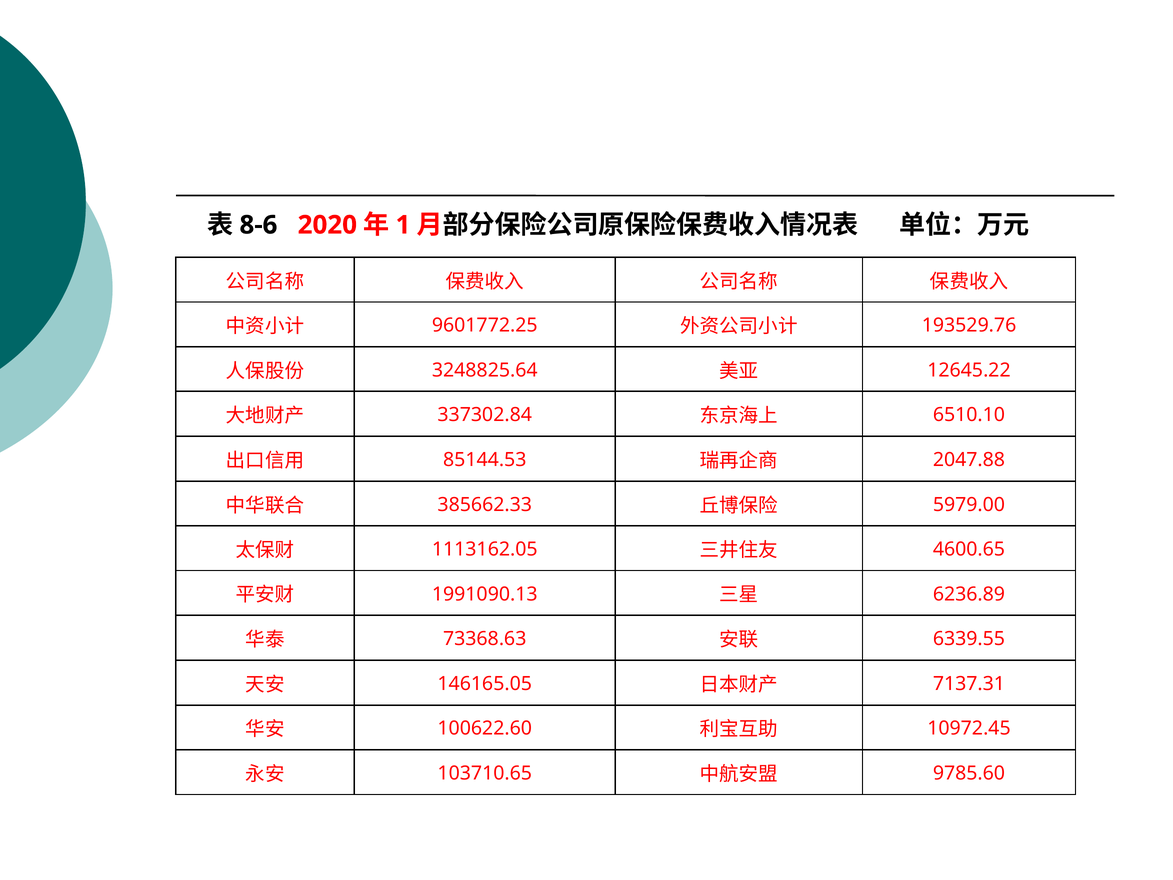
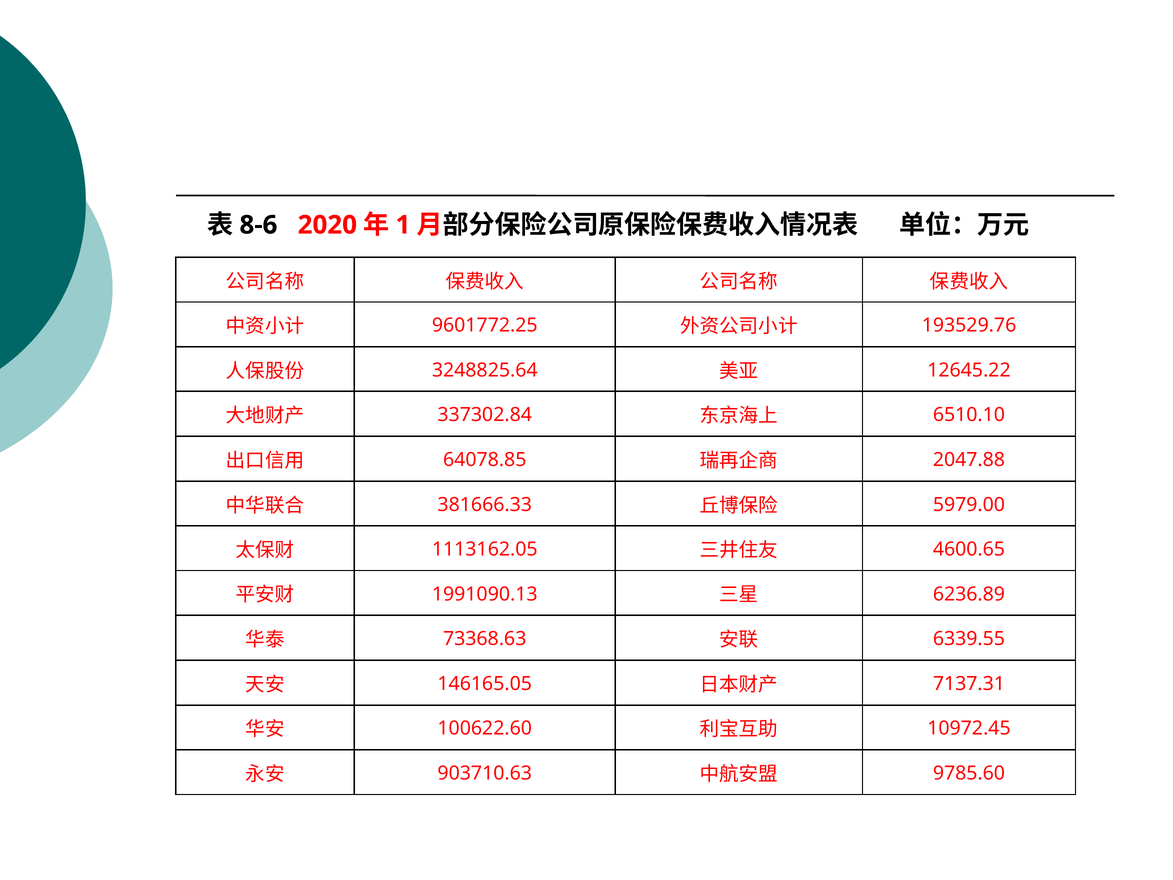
85144.53: 85144.53 -> 64078.85 (485, 460)
385662.33: 385662.33 -> 381666.33 (485, 505)
103710.65: 103710.65 -> 903710.63 (485, 773)
